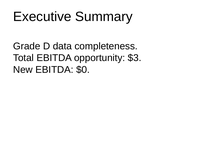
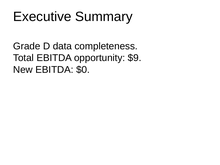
$3: $3 -> $9 (135, 58)
